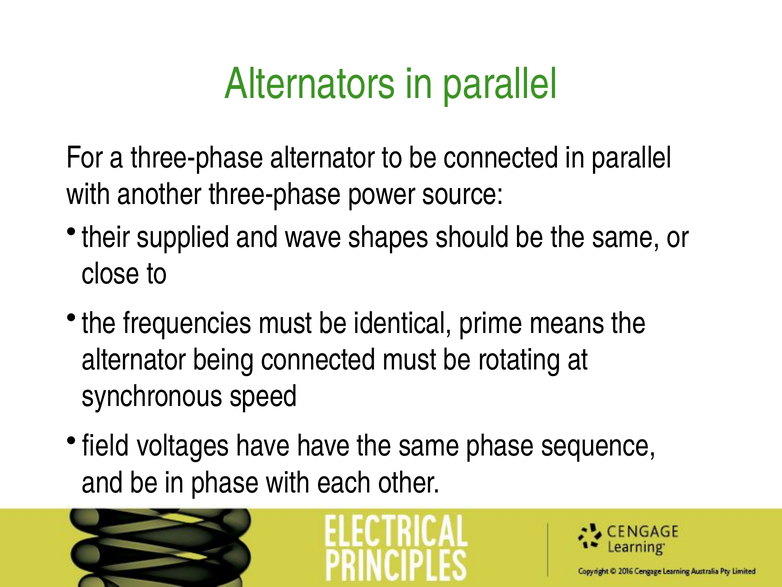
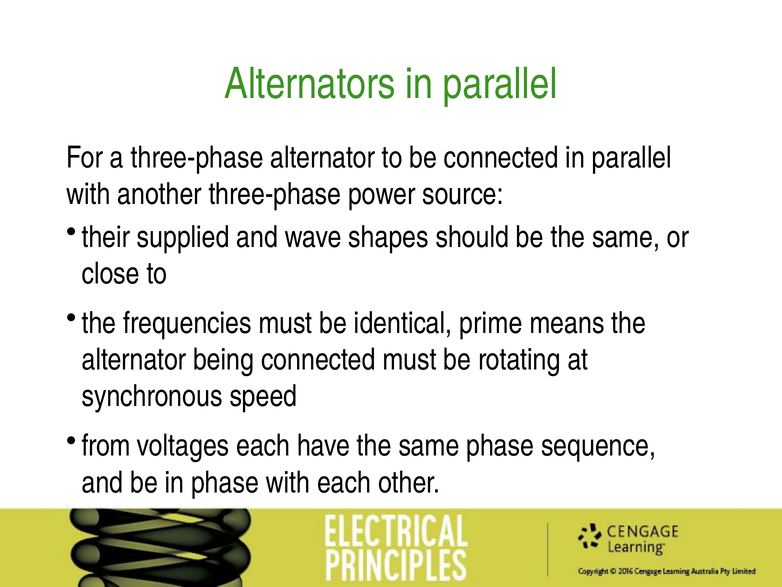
field: field -> from (106, 446)
voltages have: have -> each (263, 446)
